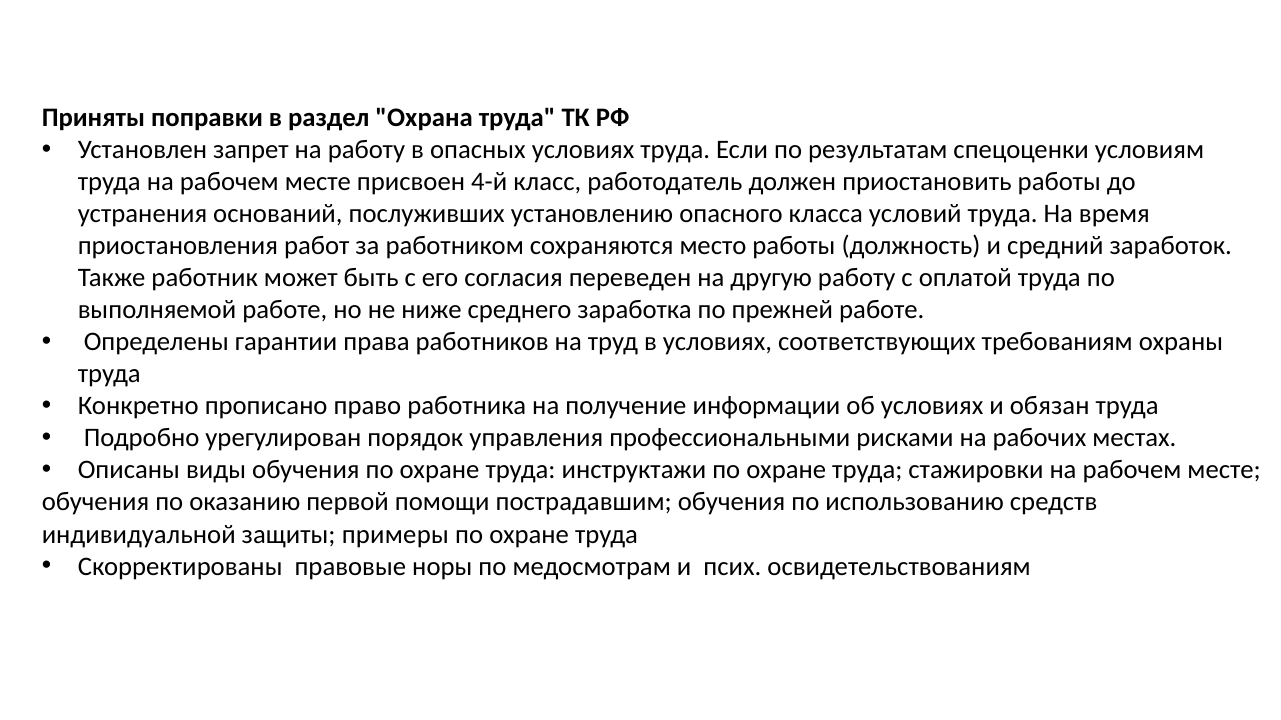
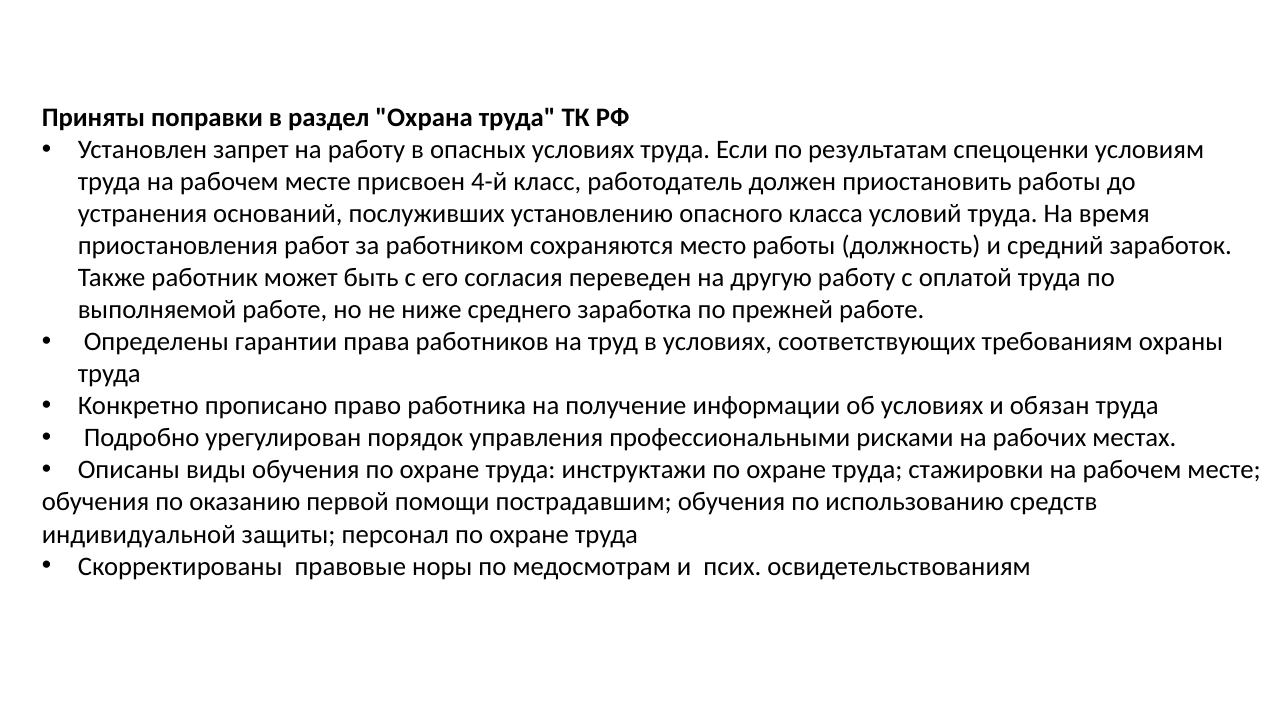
примеры: примеры -> персонал (395, 535)
